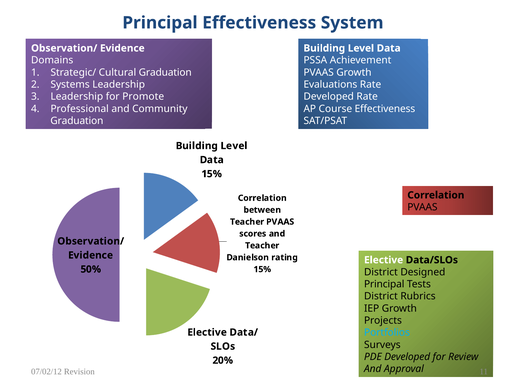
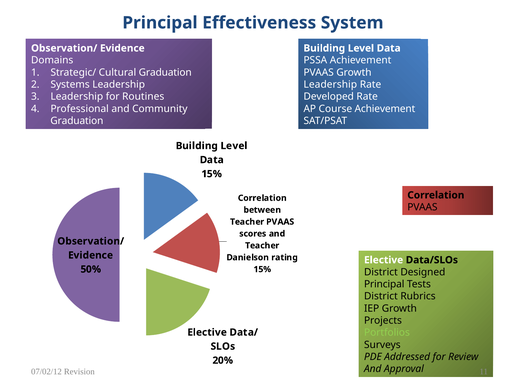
Evaluations: Evaluations -> Leadership (330, 85)
Promote: Promote -> Routines (143, 97)
Course Effectiveness: Effectiveness -> Achievement (385, 109)
Portfolios colour: light blue -> light green (387, 333)
PDE Developed: Developed -> Addressed (407, 357)
